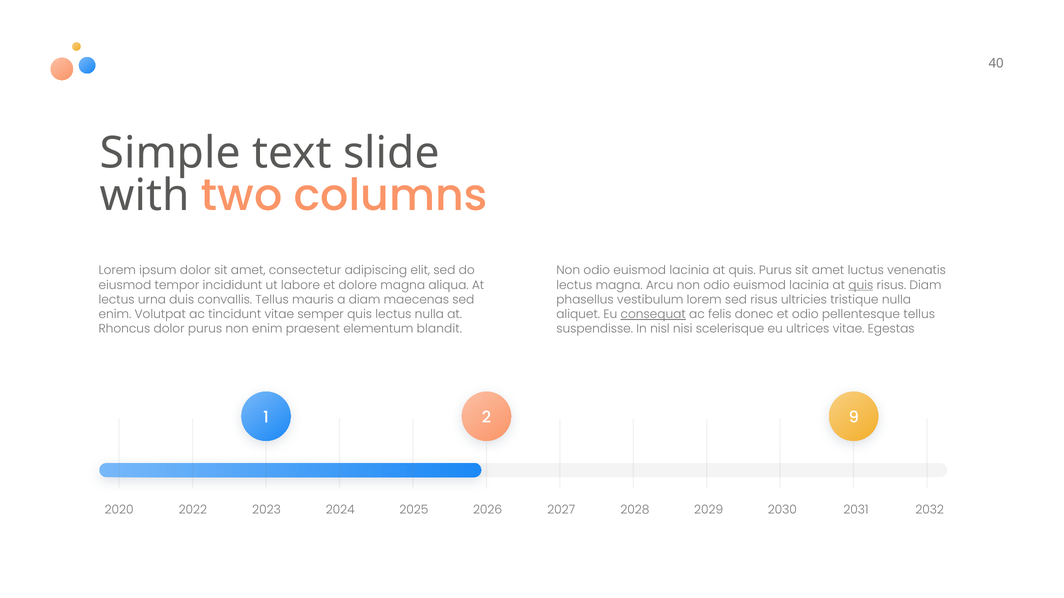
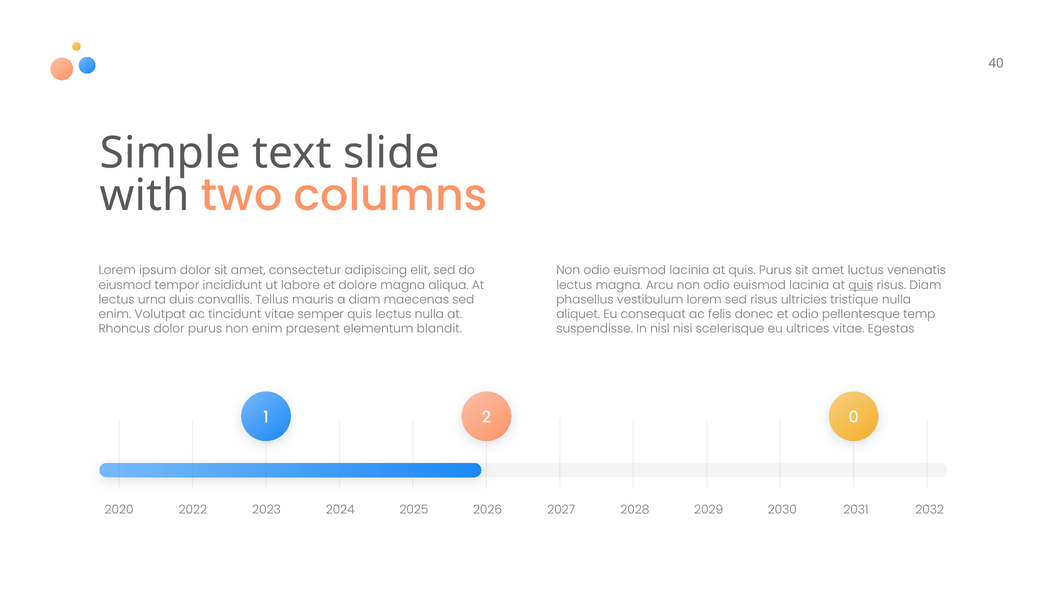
consequat underline: present -> none (653, 314)
pellentesque tellus: tellus -> temp (919, 314)
9: 9 -> 0 (854, 418)
